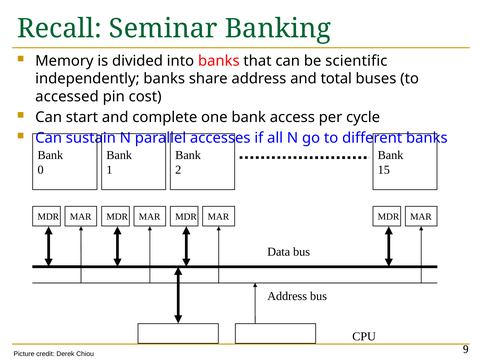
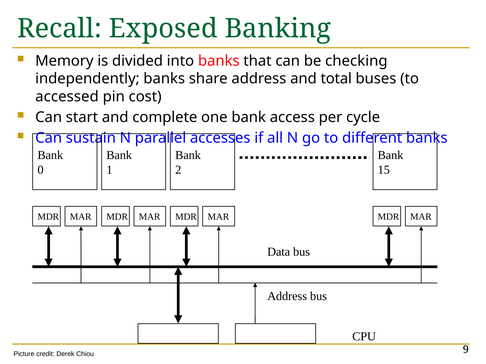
Seminar: Seminar -> Exposed (163, 29)
scientific: scientific -> checking (356, 61)
